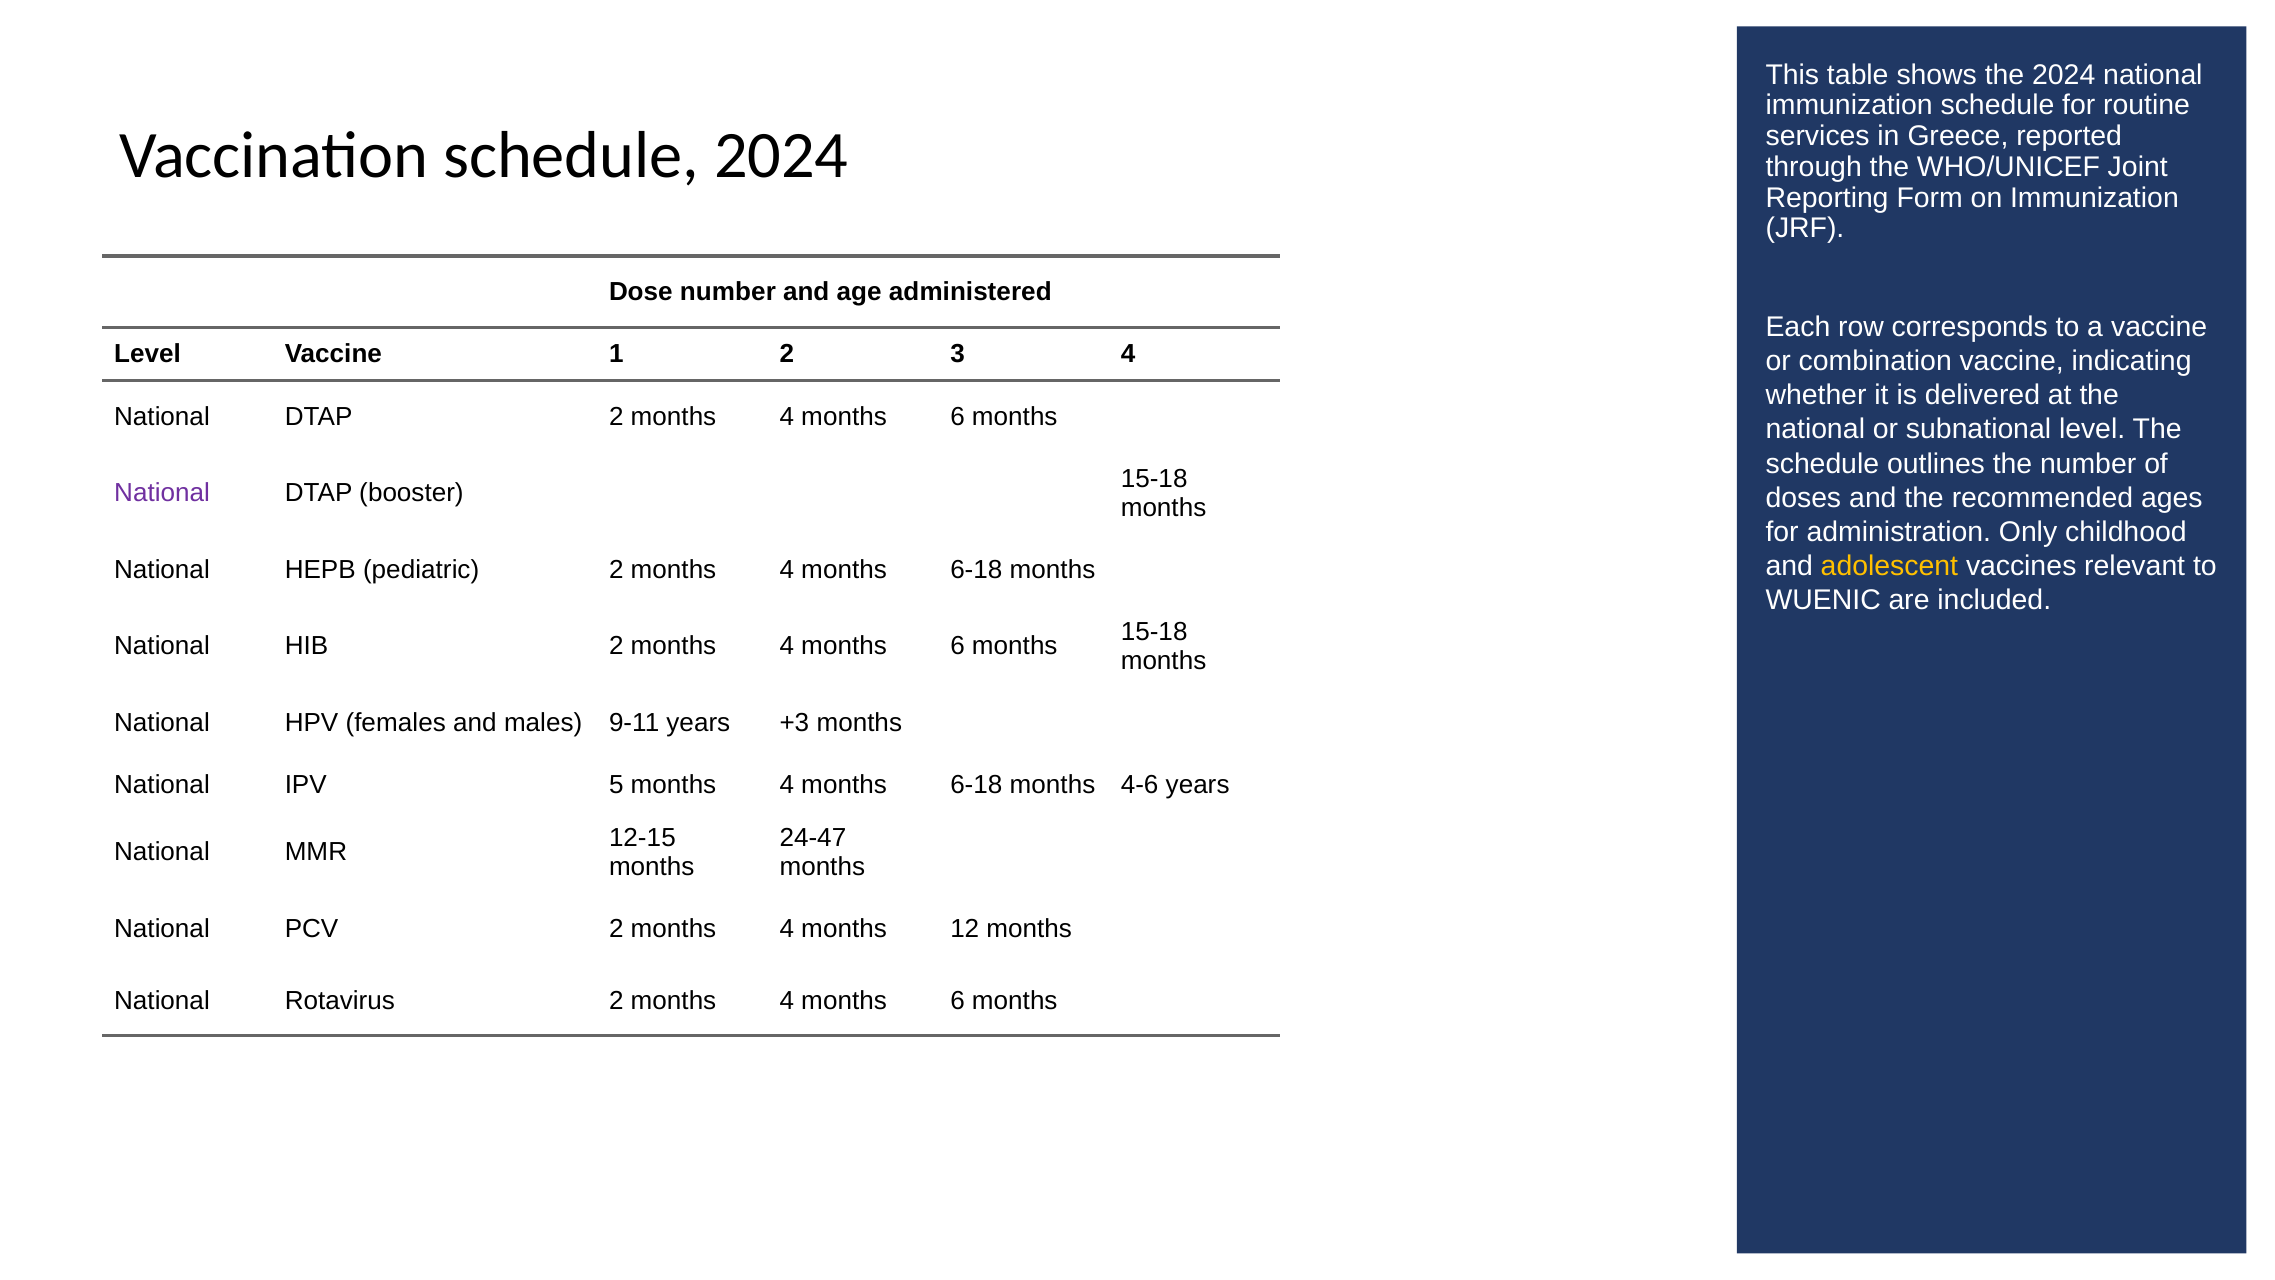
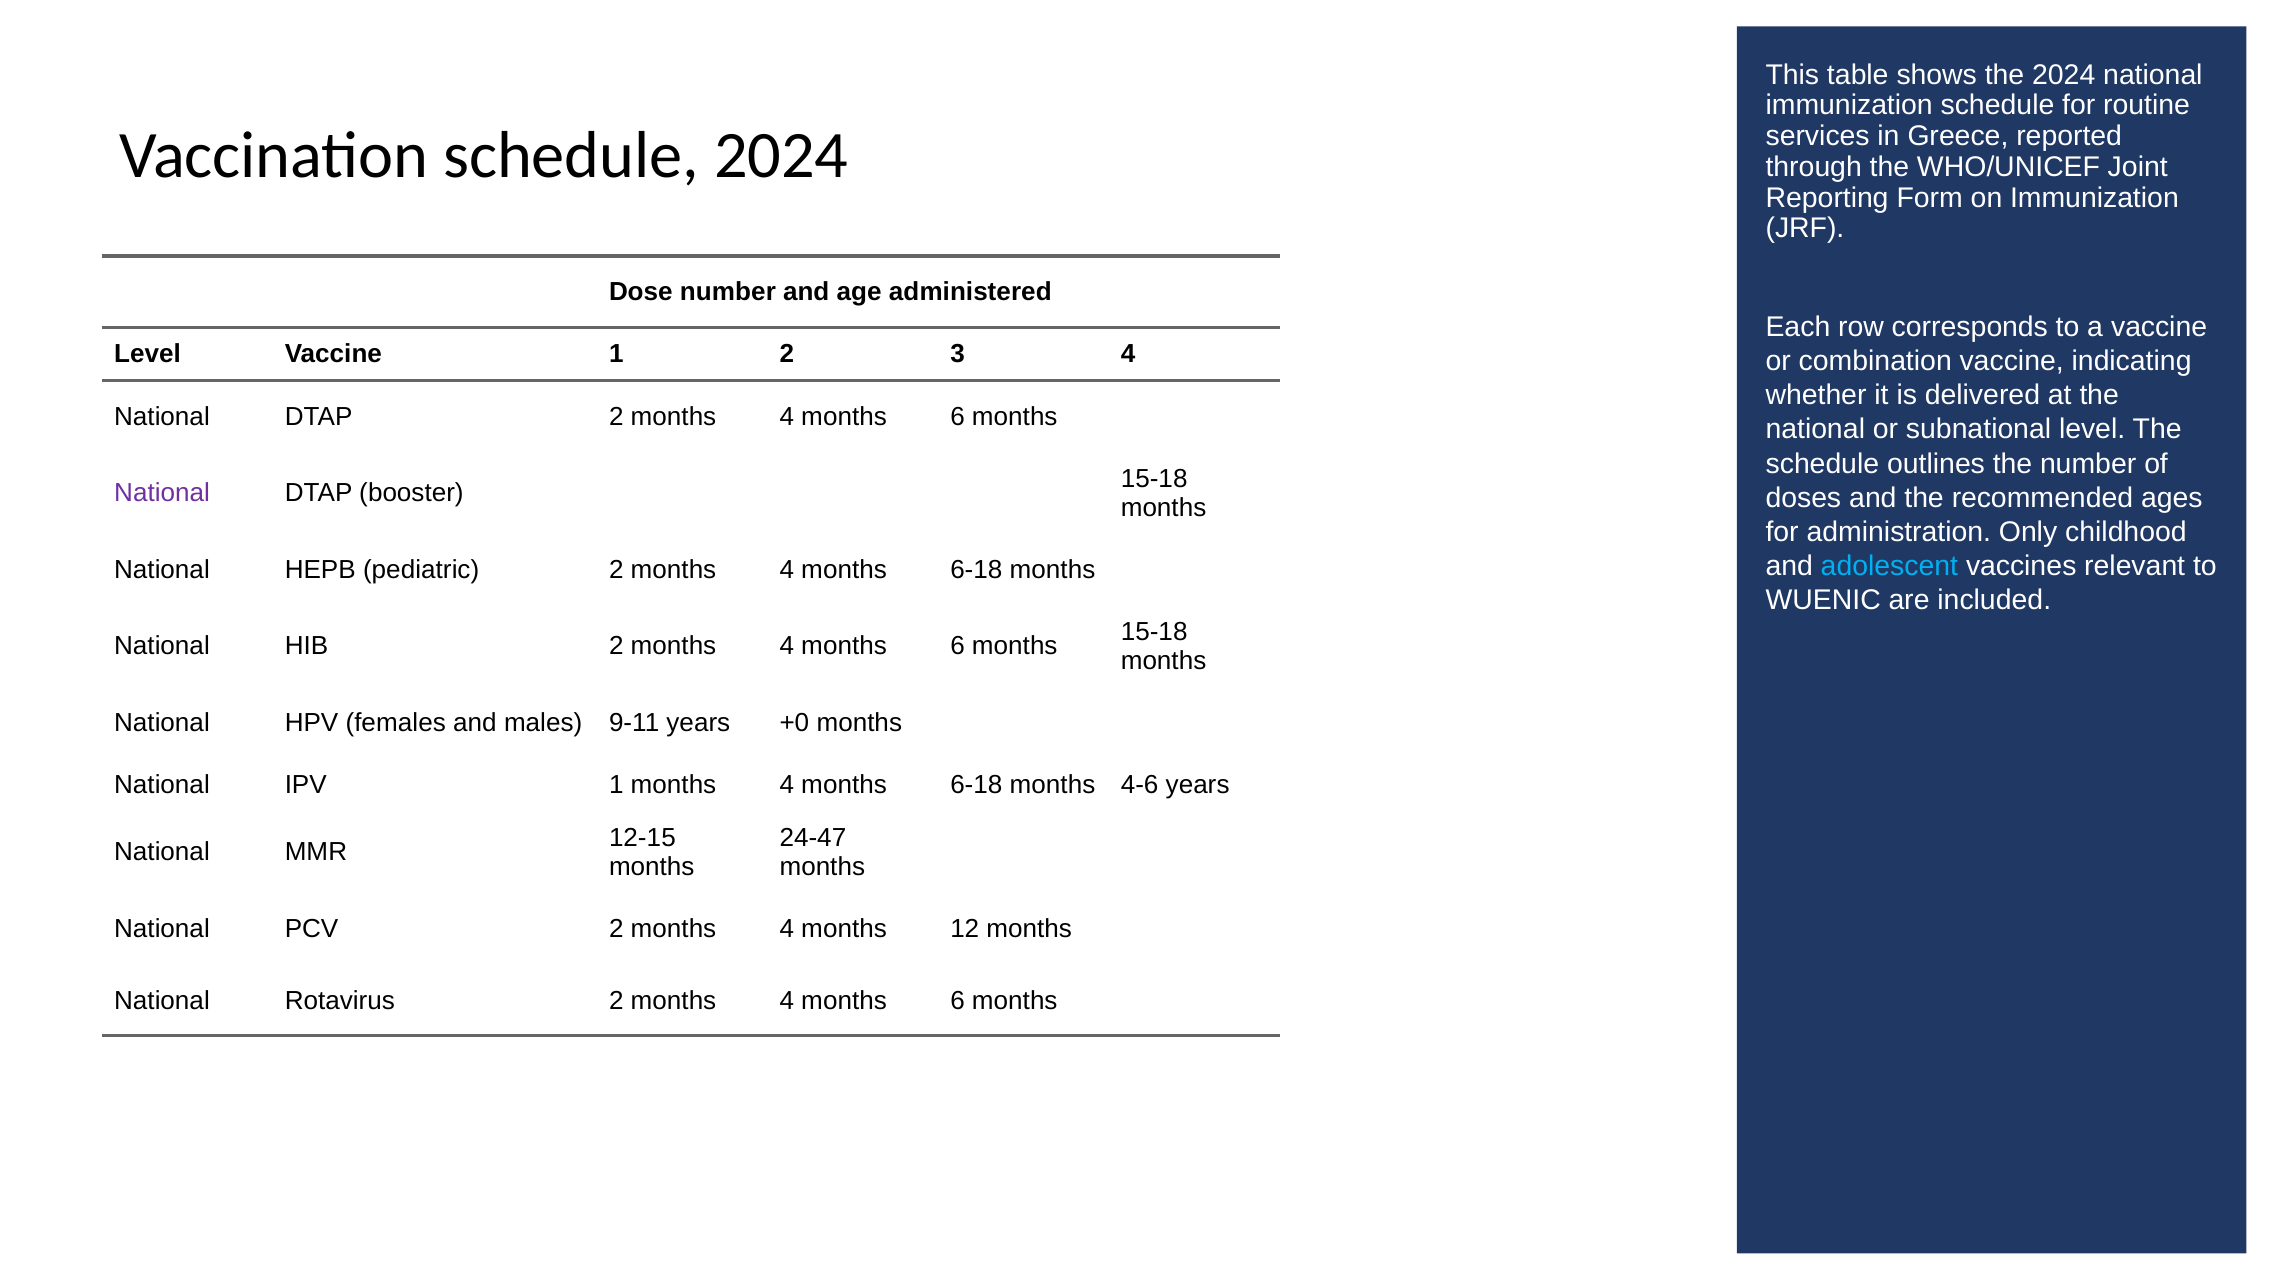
adolescent colour: yellow -> light blue (1889, 566)
+3: +3 -> +0 (794, 723)
IPV 5: 5 -> 1 (616, 785)
